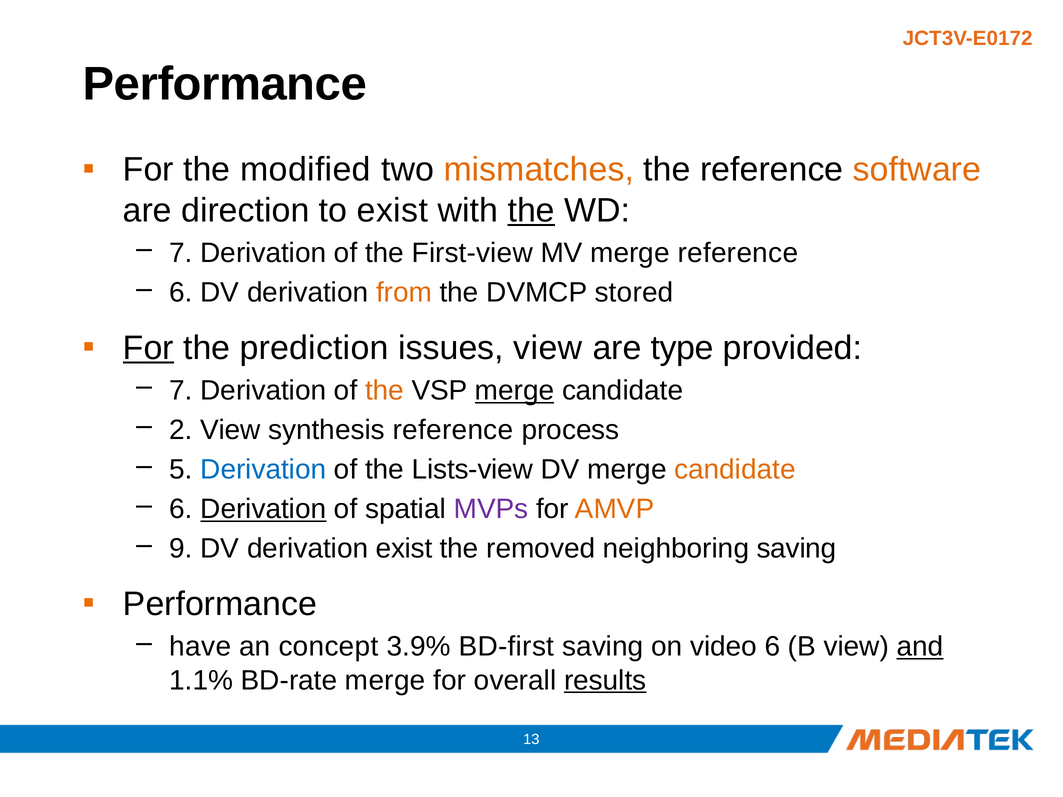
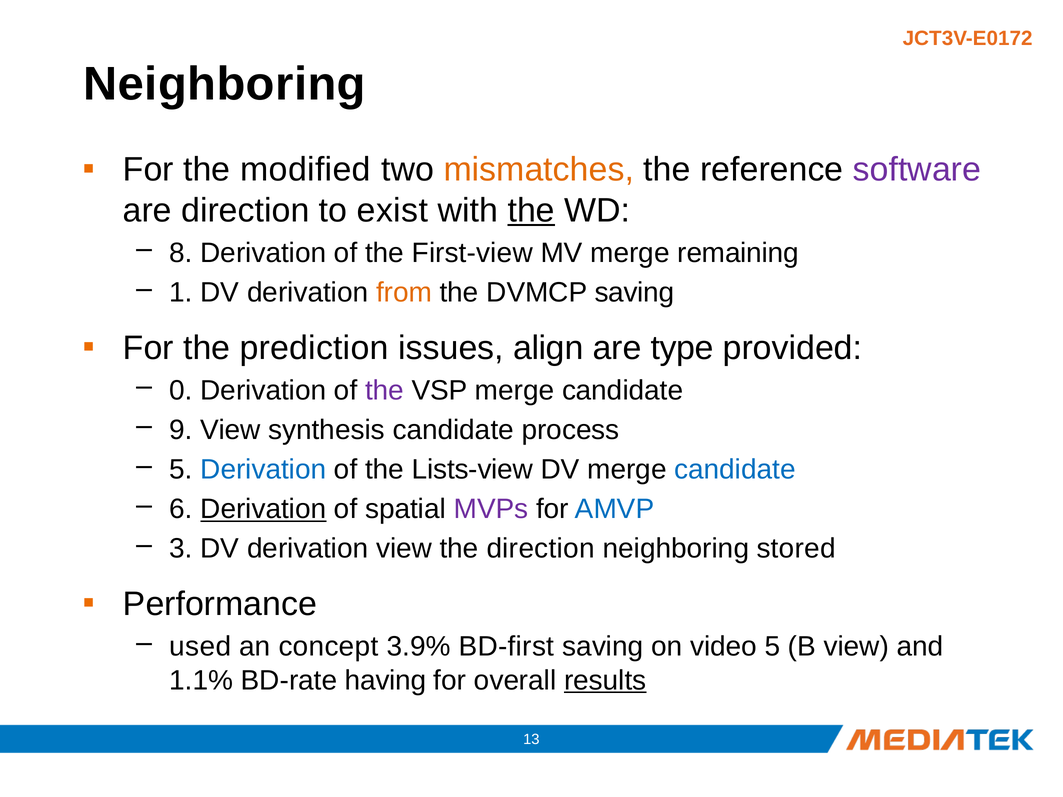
Performance: Performance -> Neighboring (224, 84)
software colour: orange -> purple (917, 170)
7: 7 -> 8 (181, 253)
merge reference: reference -> remaining (738, 253)
6: 6 -> 1 (181, 293)
DVMCP stored: stored -> saving (634, 293)
For underline: present -> none (148, 348)
issues view: view -> align (548, 348)
7: 7 -> 0 (181, 391)
the colour: orange -> purple (385, 391)
merge underline: present -> none (515, 391)
2: 2 -> 9 (181, 430)
synthesis reference: reference -> candidate (453, 430)
candidate colour: orange -> blue (735, 470)
AMVP colour: orange -> blue (615, 509)
9: 9 -> 3 (181, 549)
derivation exist: exist -> view (404, 549)
the removed: removed -> direction (541, 549)
neighboring saving: saving -> stored (796, 549)
have: have -> used (200, 647)
video 6: 6 -> 5 (772, 647)
and underline: present -> none (920, 647)
BD-rate merge: merge -> having (386, 681)
